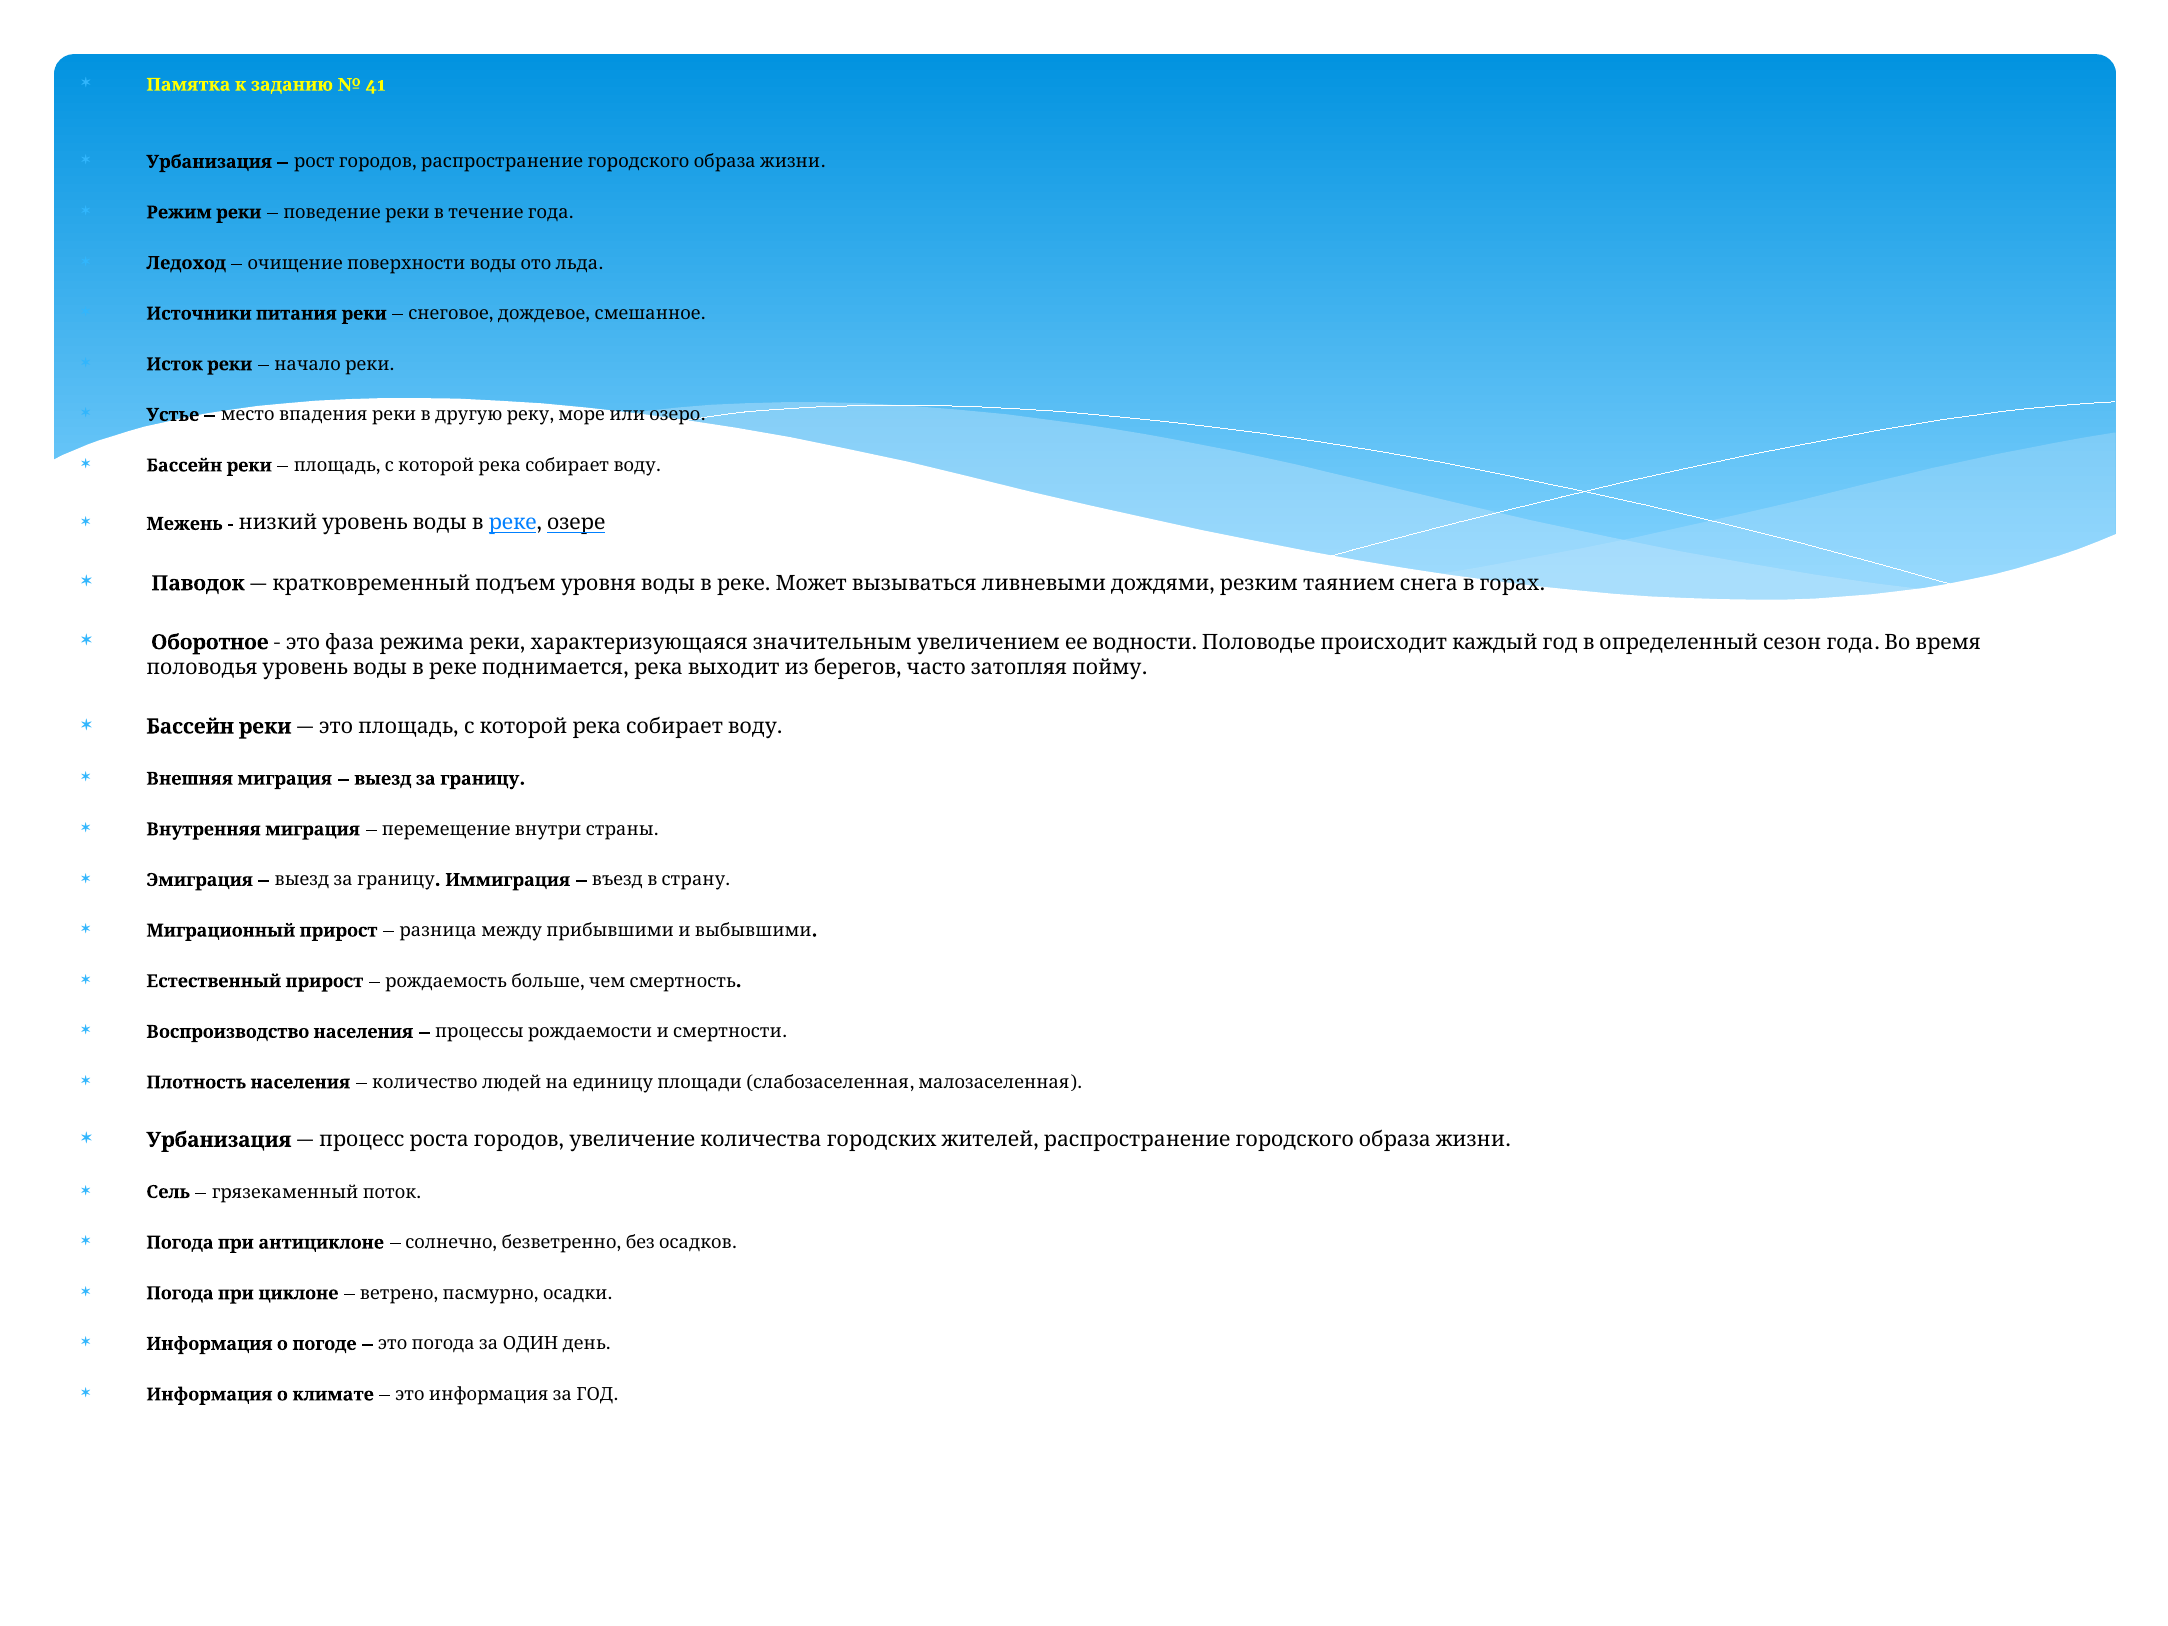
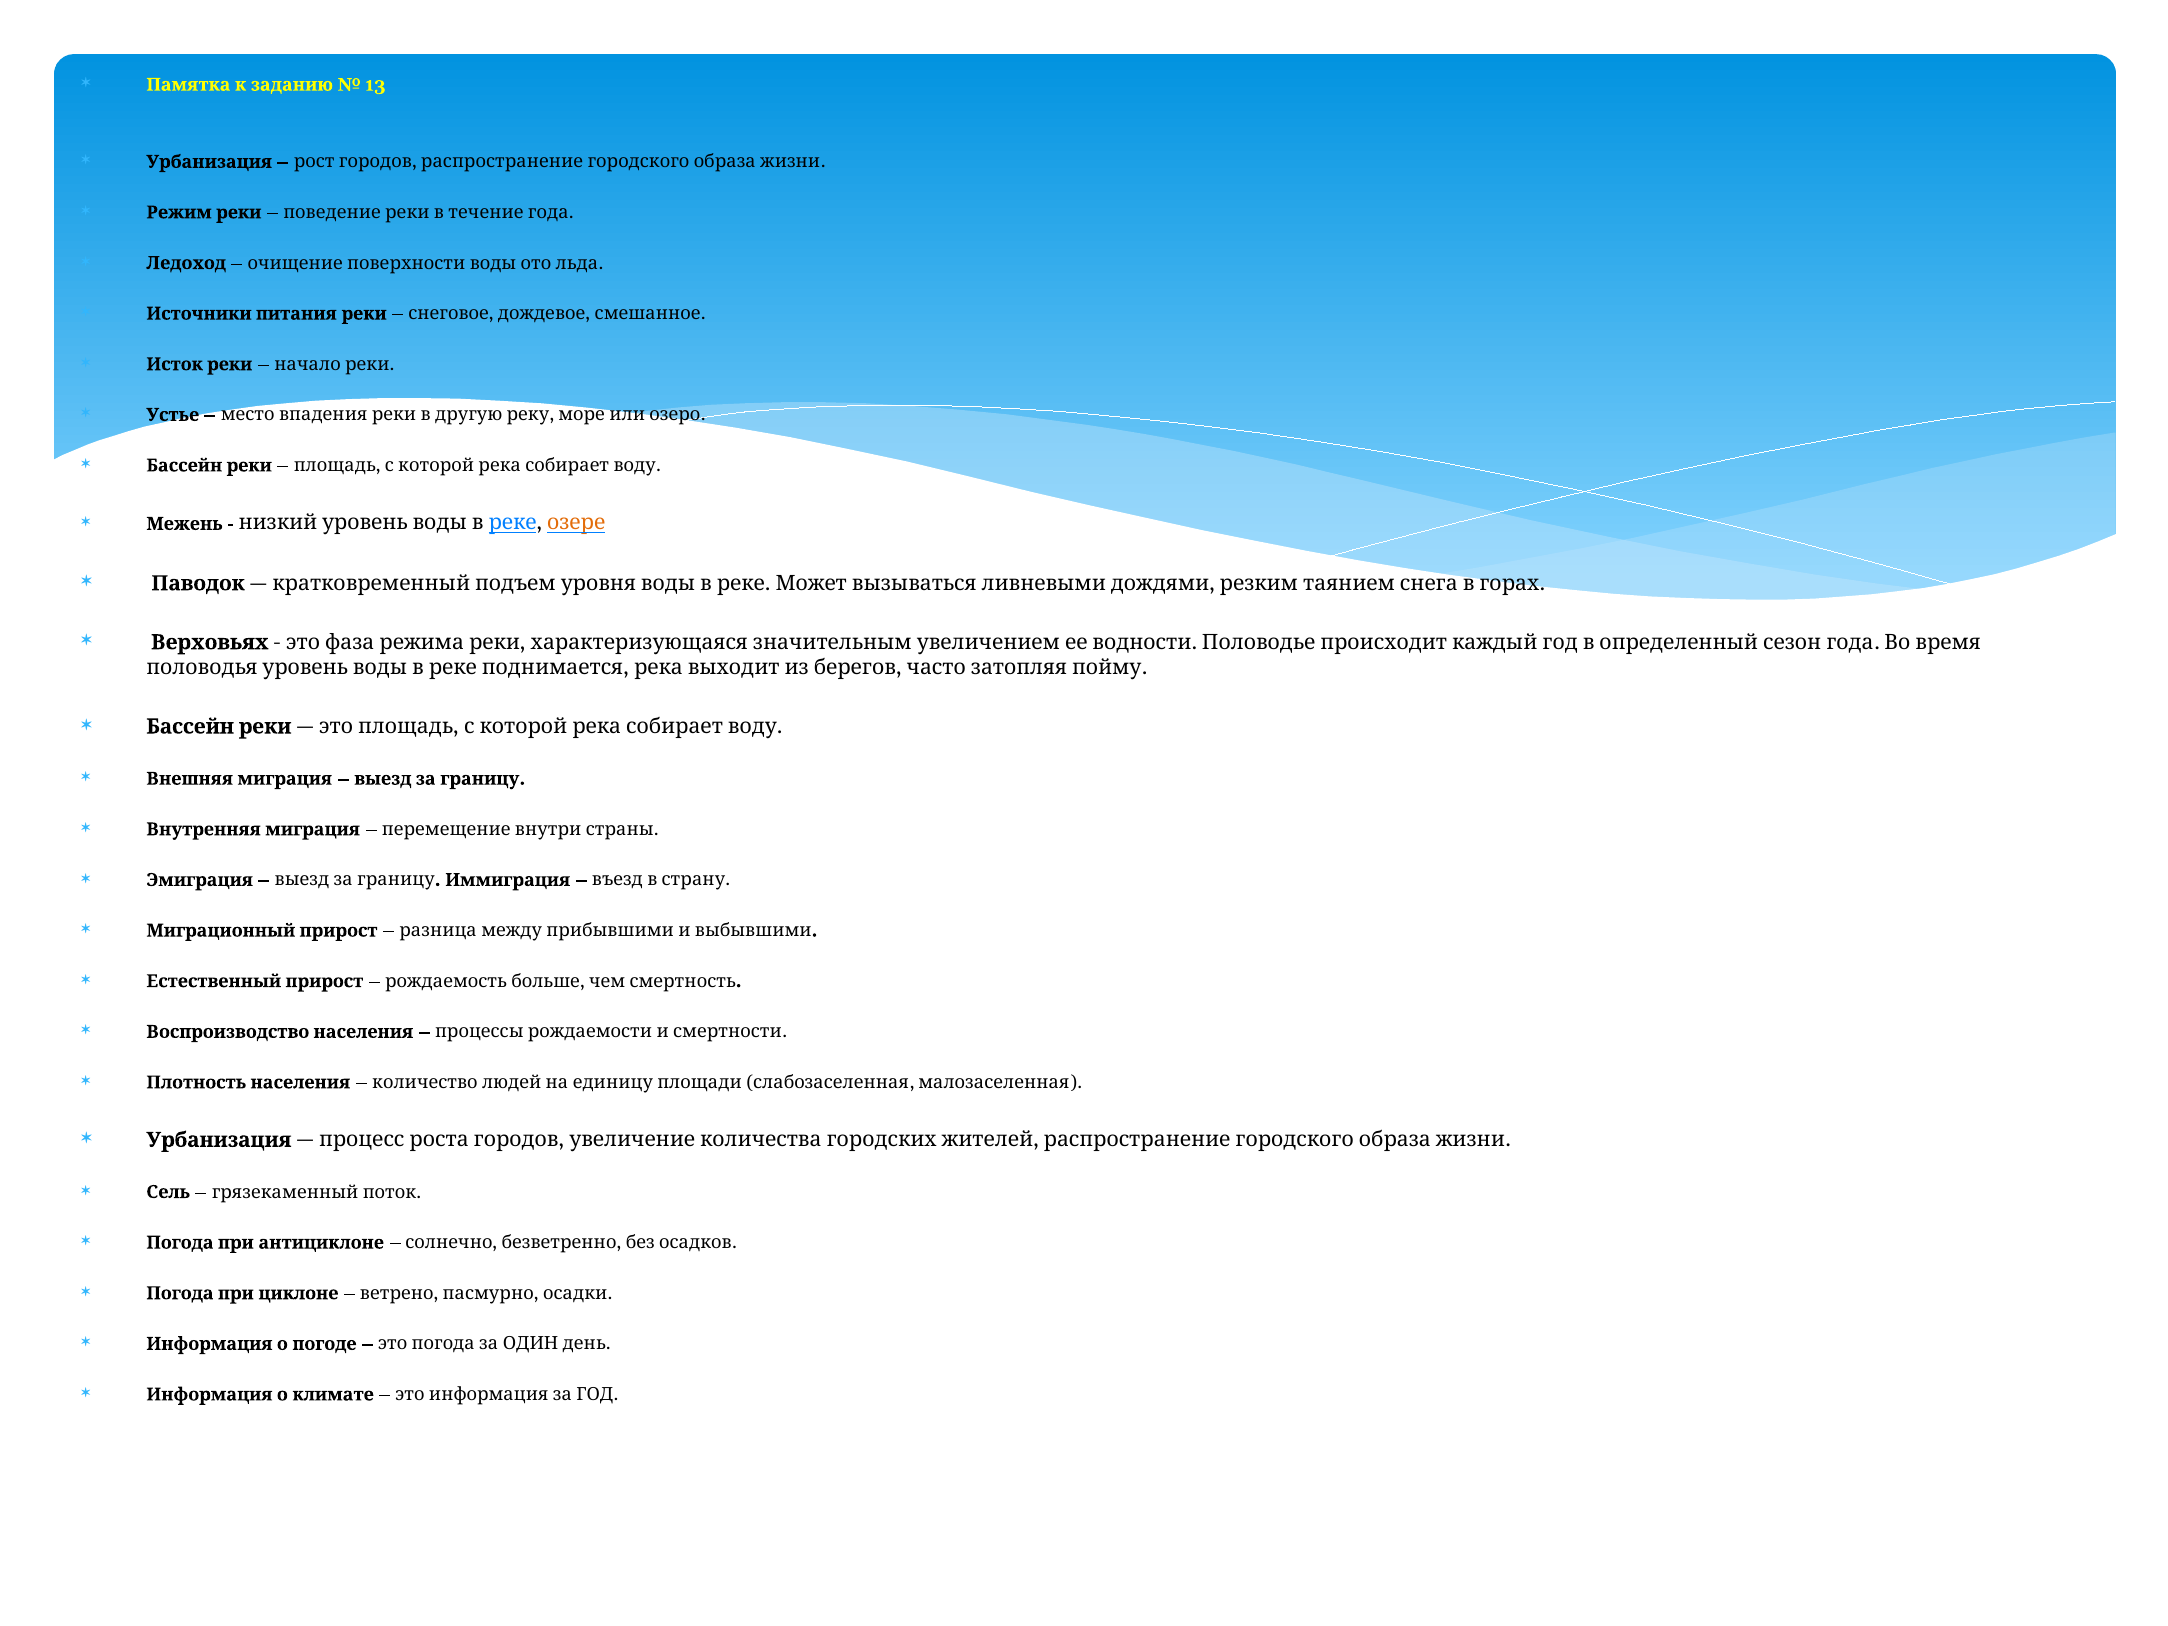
41: 41 -> 13 (375, 85)
озере colour: black -> orange (576, 523)
Оборотное: Оборотное -> Верховьях (210, 642)
